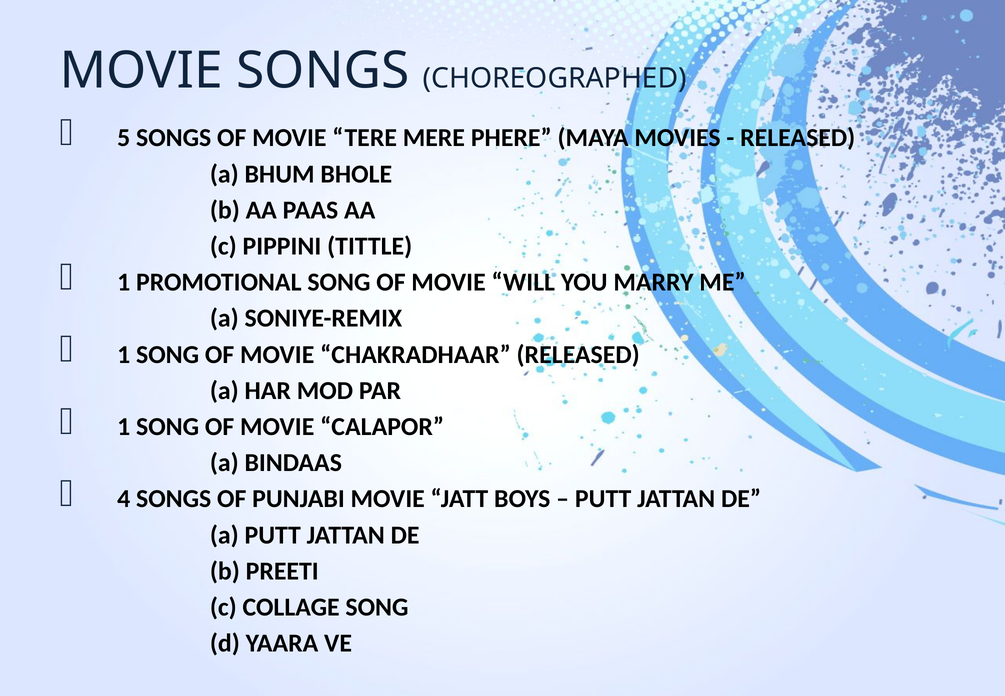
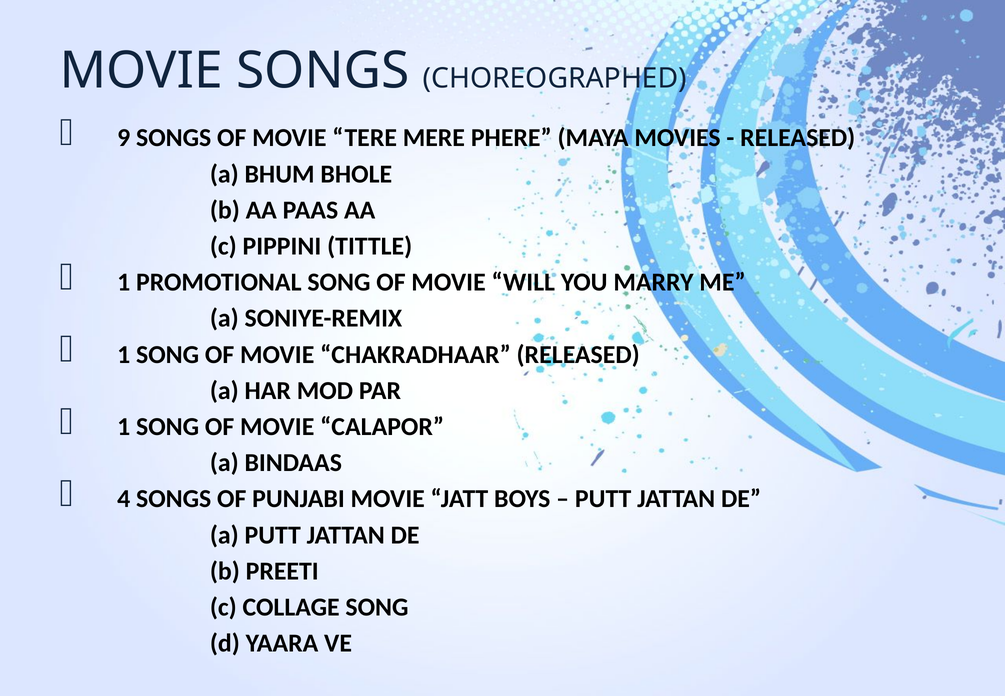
5: 5 -> 9 (124, 138)
